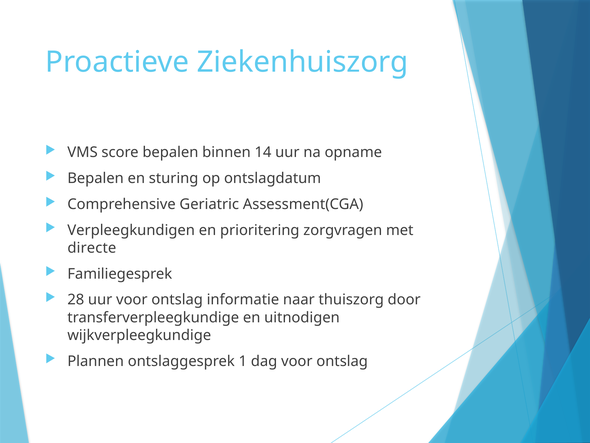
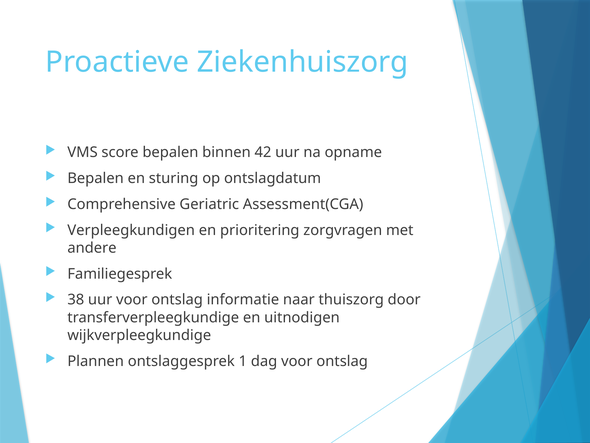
14: 14 -> 42 (263, 152)
directe: directe -> andere (92, 248)
28: 28 -> 38 (76, 299)
